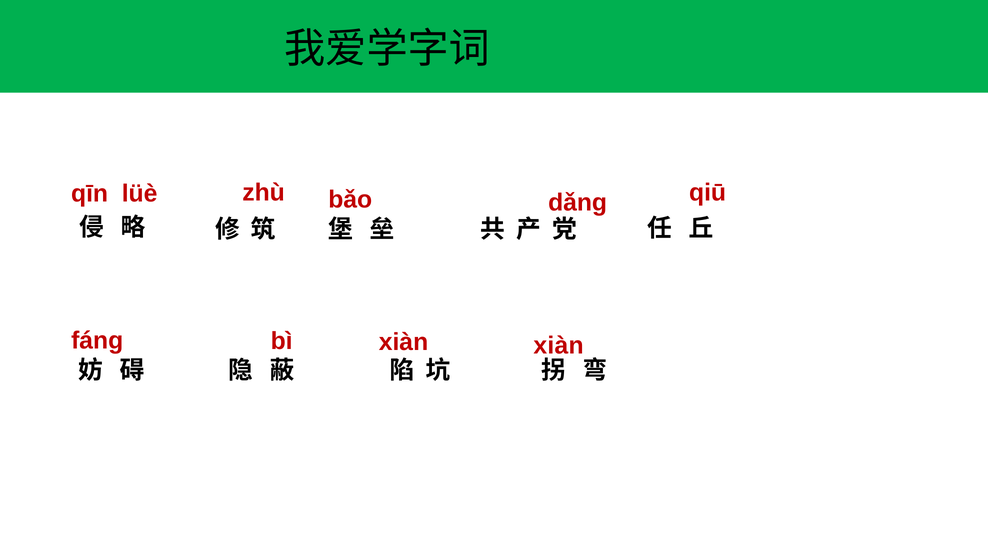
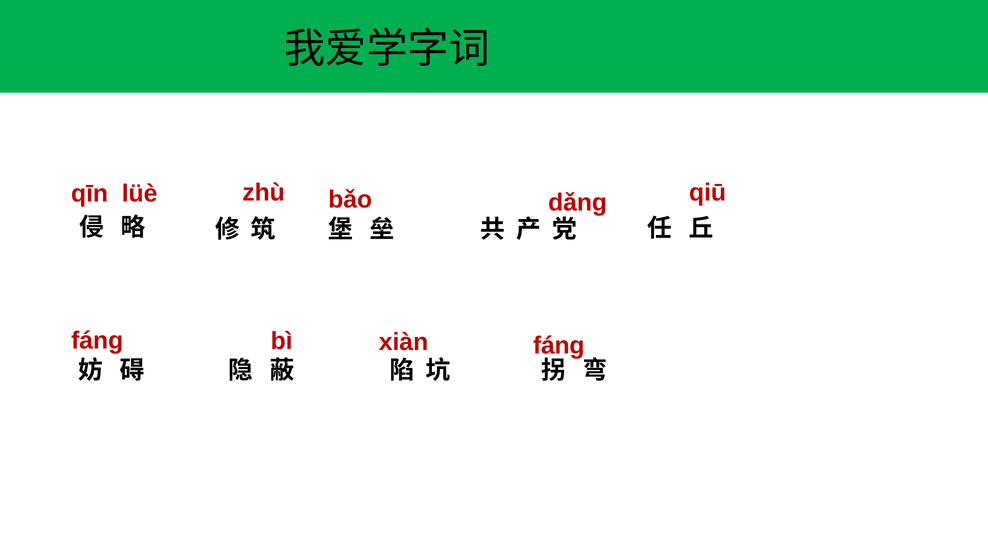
xiàn xiàn: xiàn -> fáng (559, 345)
